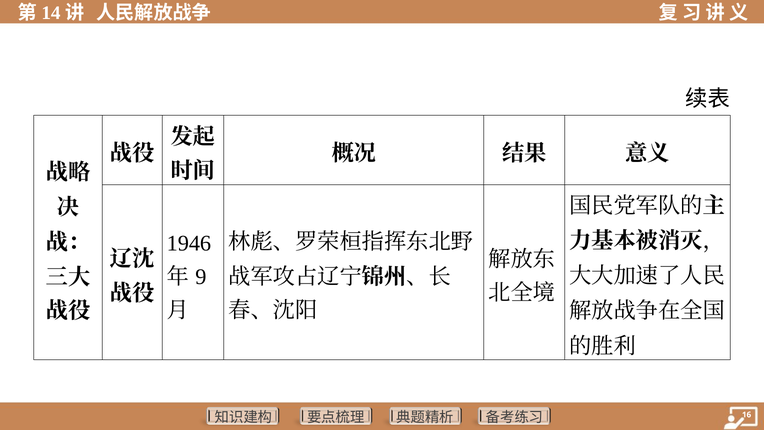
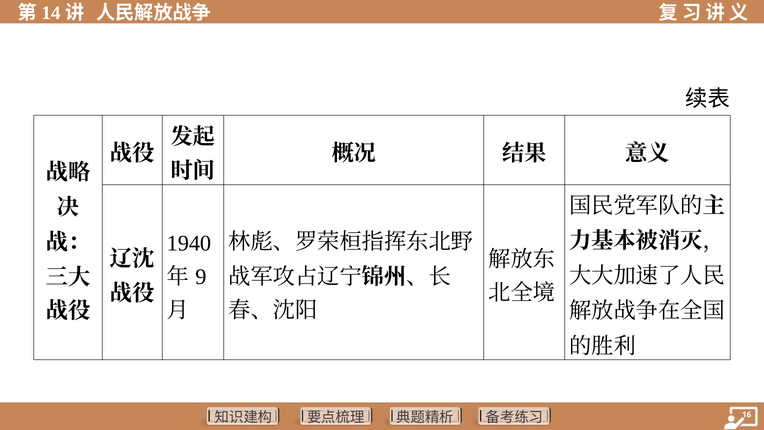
1946: 1946 -> 1940 (189, 243)
